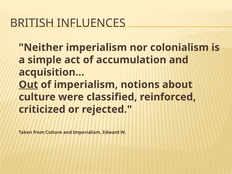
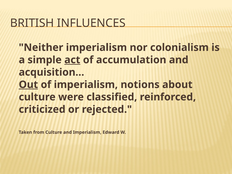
act underline: none -> present (72, 60)
